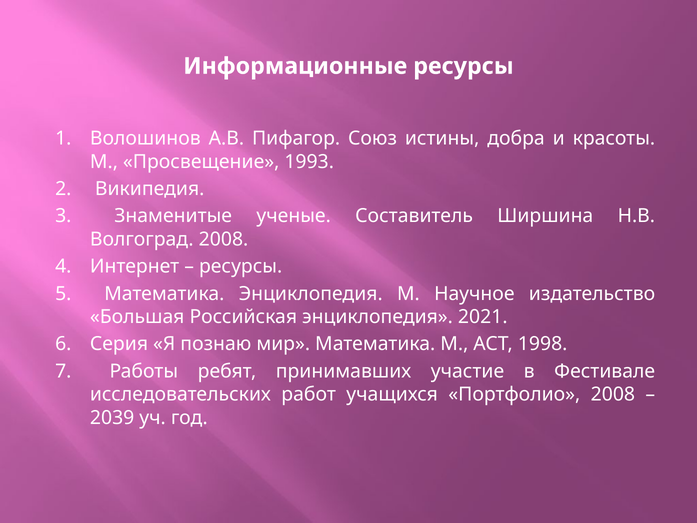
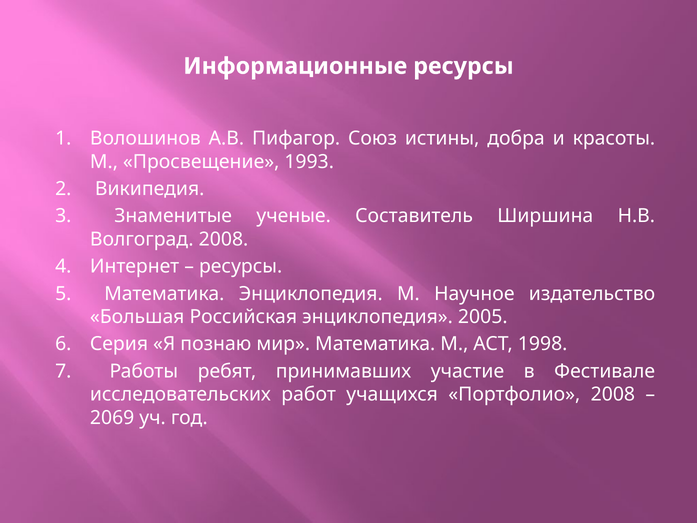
2021: 2021 -> 2005 (483, 317)
2039: 2039 -> 2069 (112, 418)
